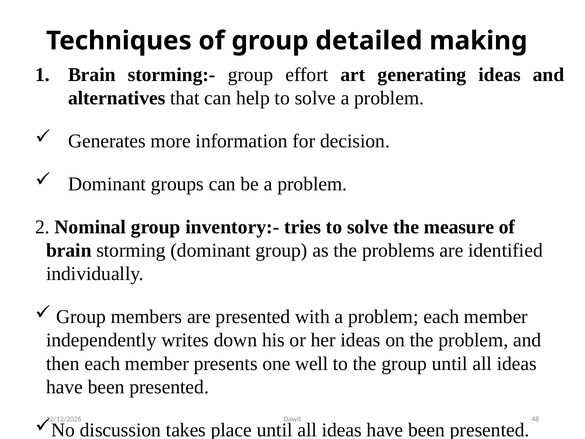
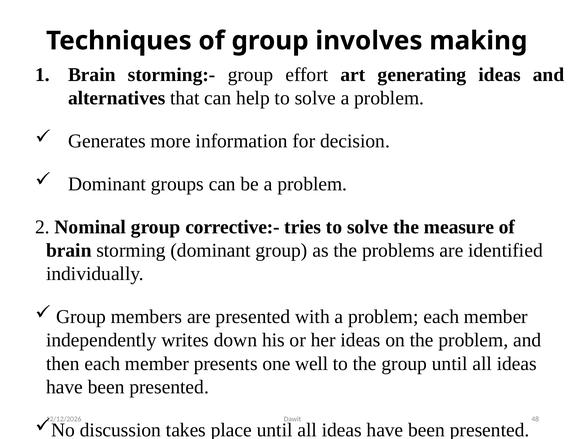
detailed: detailed -> involves (369, 41)
inventory:-: inventory:- -> corrective:- (233, 227)
